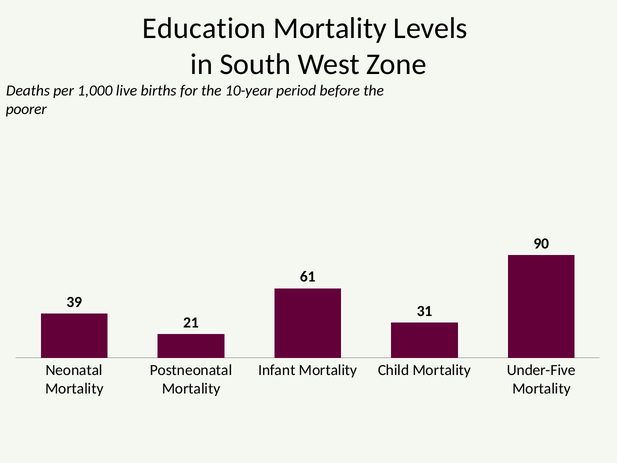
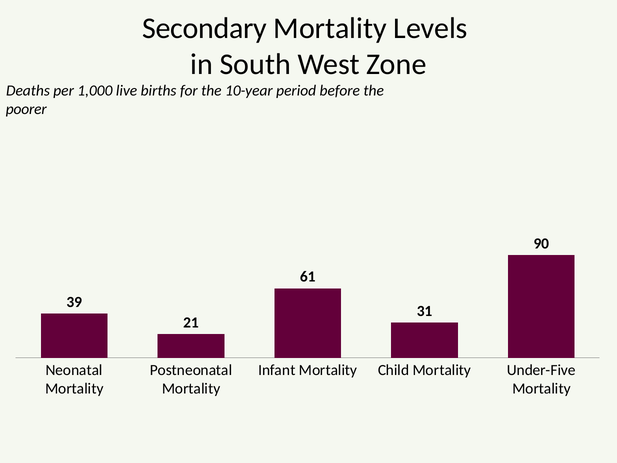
Education: Education -> Secondary (204, 28)
